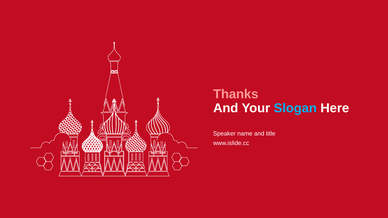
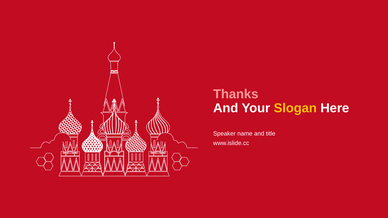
Slogan colour: light blue -> yellow (295, 108)
